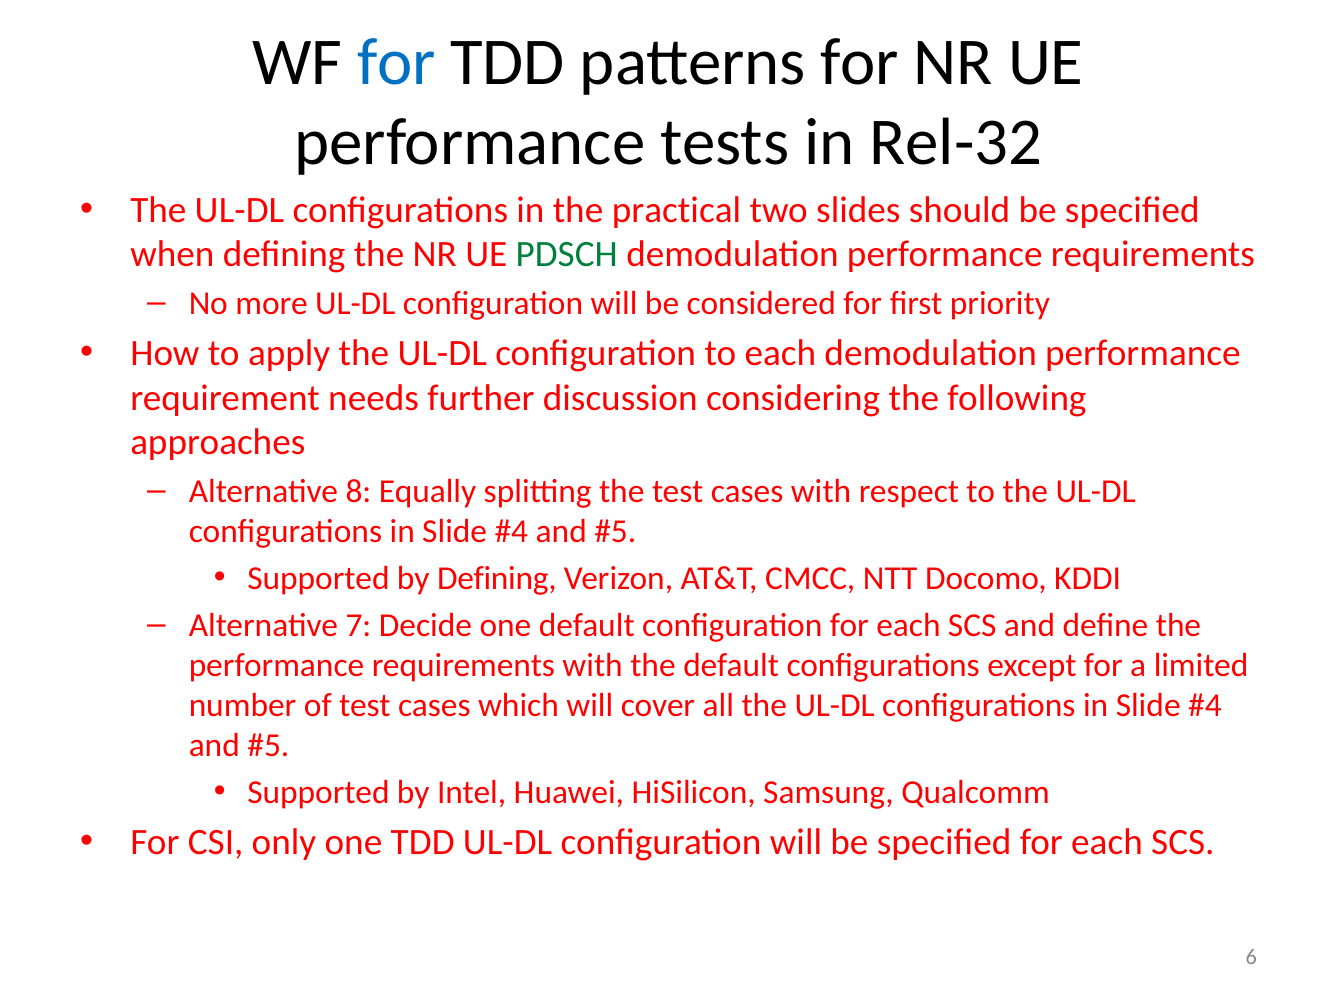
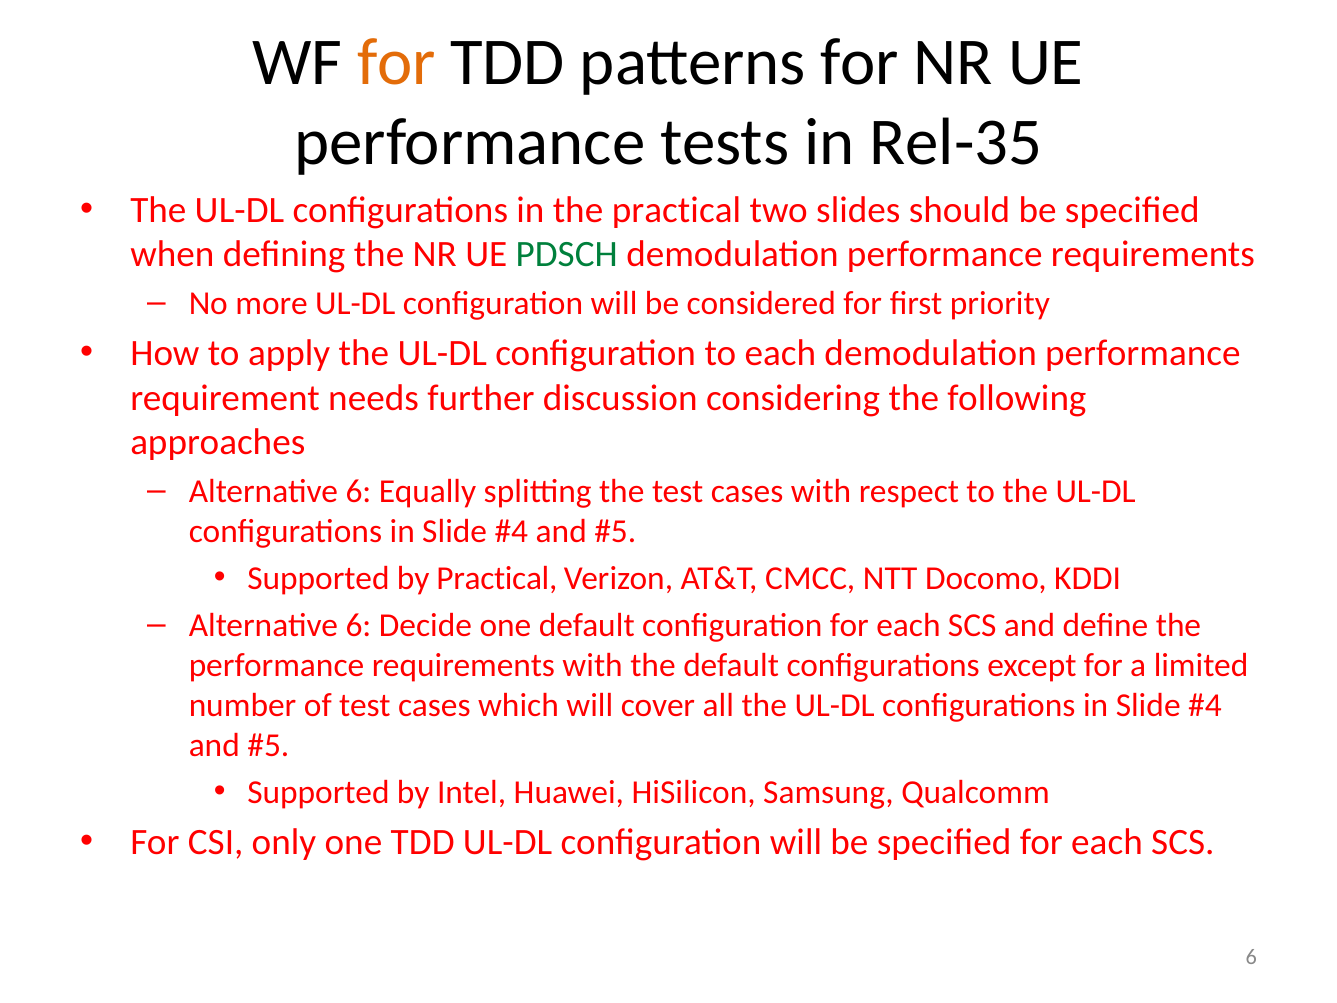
for colour: blue -> orange (397, 63)
Rel-32: Rel-32 -> Rel-35 (956, 143)
8: 8 -> 6 (358, 491)
by Defining: Defining -> Practical (497, 578)
7: 7 -> 6 (358, 625)
